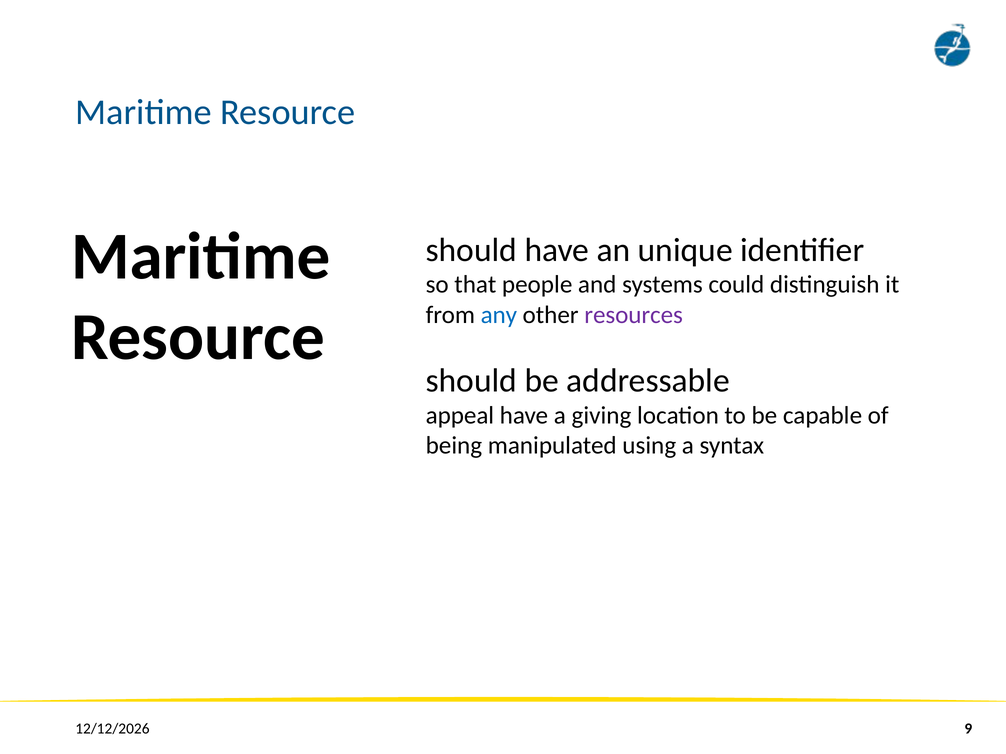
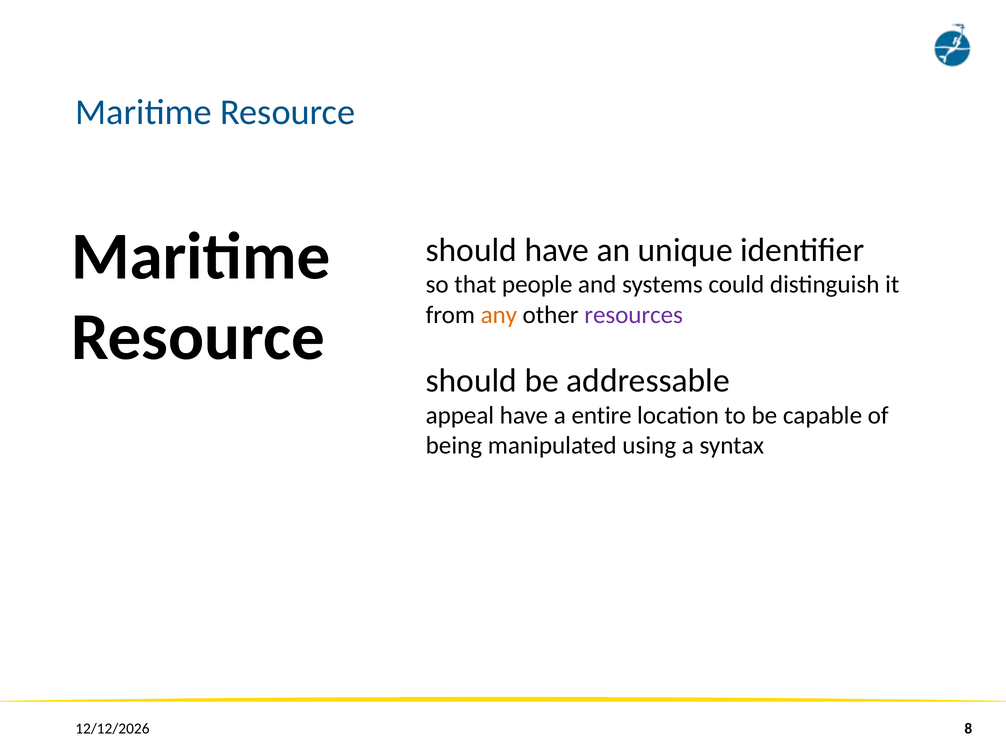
any colour: blue -> orange (499, 315)
giving: giving -> entire (602, 416)
9: 9 -> 8 (968, 729)
